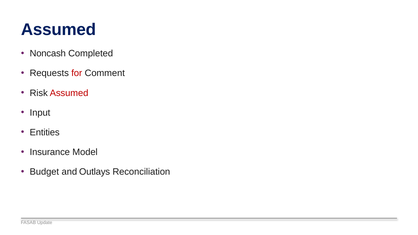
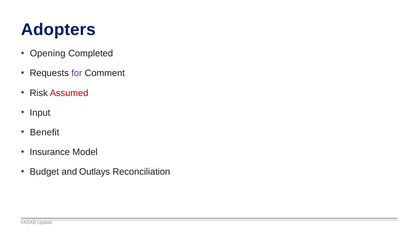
Assumed: Assumed -> Adopters (58, 30)
Noncash: Noncash -> Opening (48, 54)
for colour: red -> purple (77, 73)
Entities: Entities -> Benefit (45, 133)
